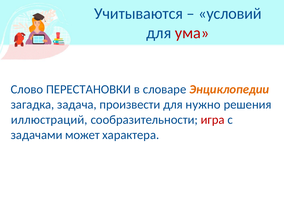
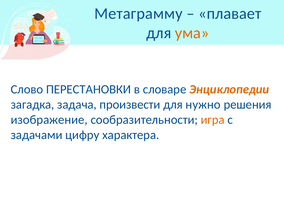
Учитываются: Учитываются -> Метаграмму (138, 14)
условий: условий -> плавает (230, 14)
ума colour: red -> orange (192, 33)
иллюстраций: иллюстраций -> изображение (49, 120)
игра colour: red -> orange (213, 120)
может: может -> цифру (82, 135)
